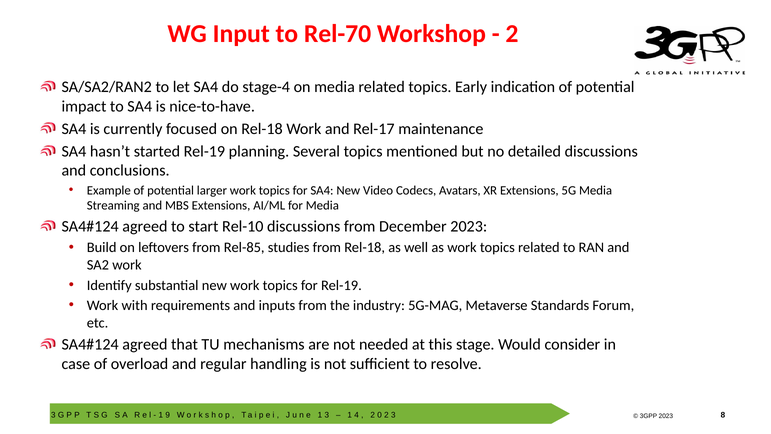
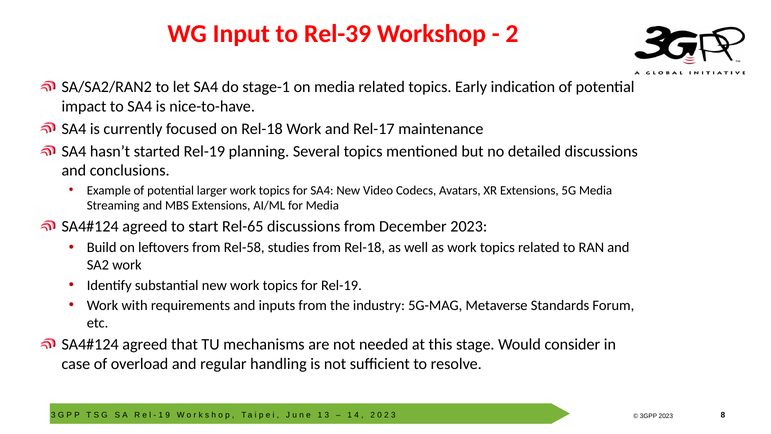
Rel-70: Rel-70 -> Rel-39 (338, 34)
stage-4: stage-4 -> stage-1 (266, 87)
Rel-10: Rel-10 -> Rel-65 (243, 226)
Rel-85: Rel-85 -> Rel-58 (244, 247)
